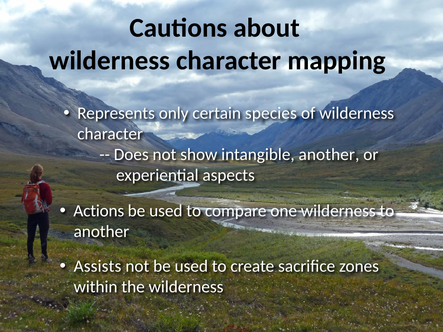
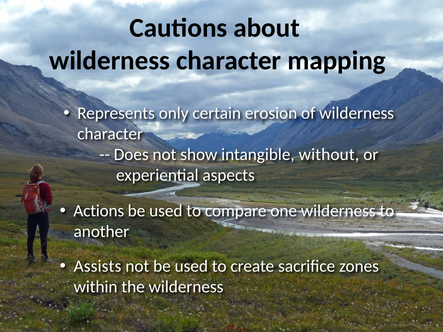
species: species -> erosion (271, 113)
intangible another: another -> without (329, 155)
